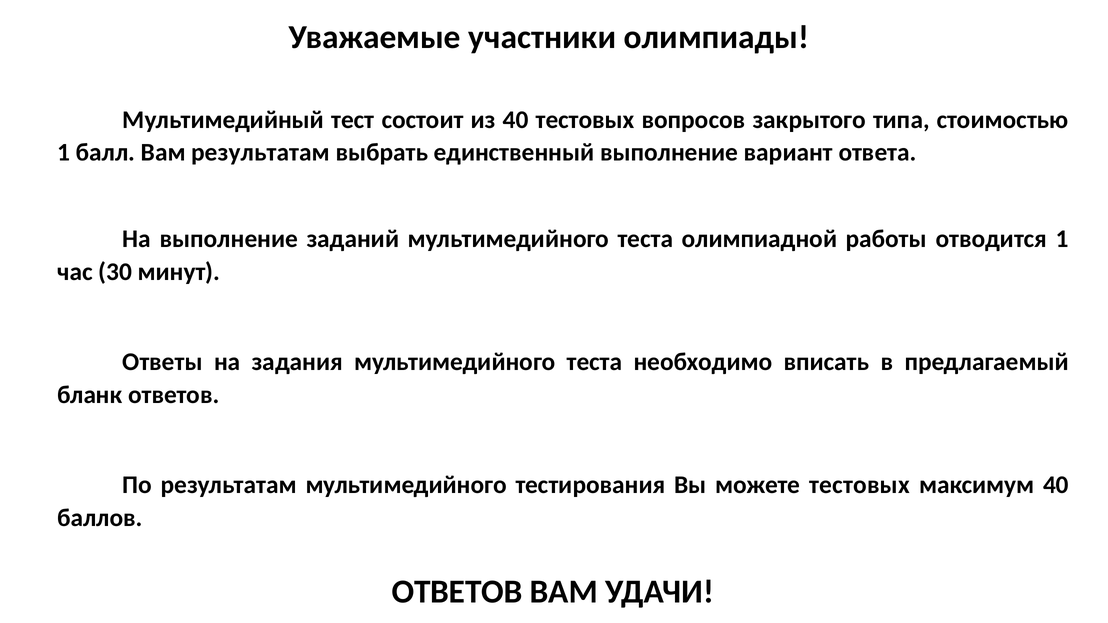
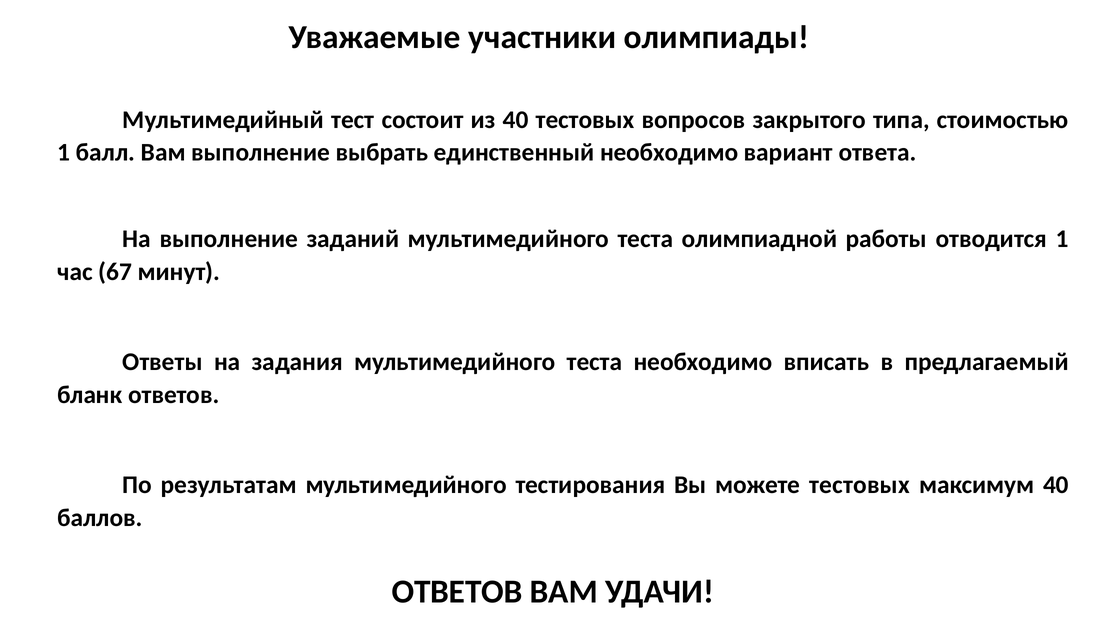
Вам результатам: результатам -> выполнение (261, 153)
единственный выполнение: выполнение -> необходимо (669, 153)
30: 30 -> 67 (115, 272)
